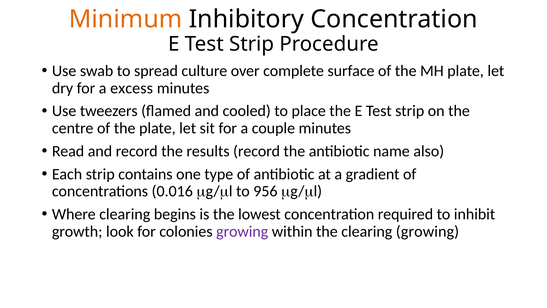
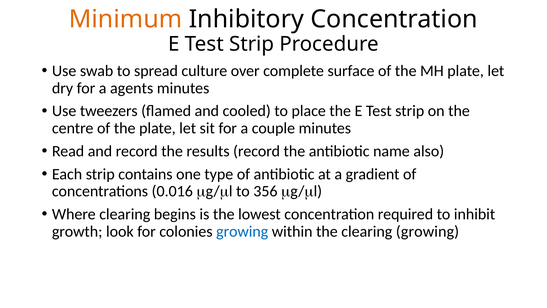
excess: excess -> agents (132, 88)
956: 956 -> 356 (265, 191)
growing colour: purple -> blue (242, 231)
